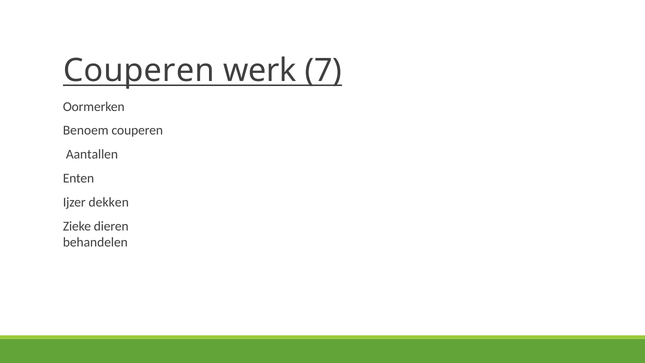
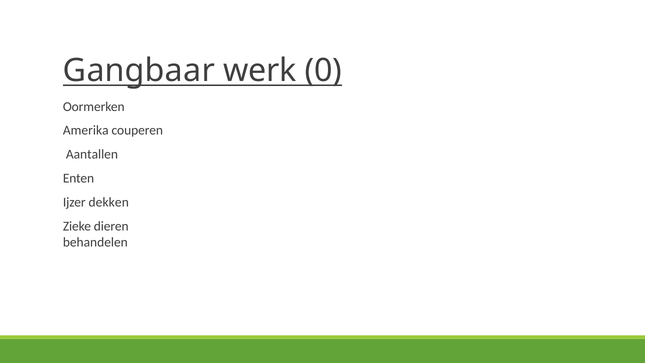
Couperen: Couperen -> Gangbaar (139, 71)
7: 7 -> 0 (323, 71)
Benoem: Benoem -> Amerika (86, 130)
